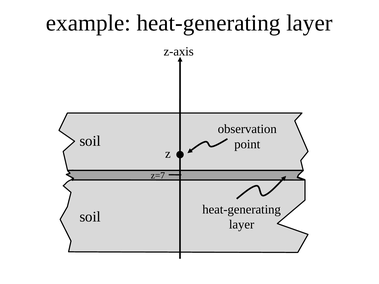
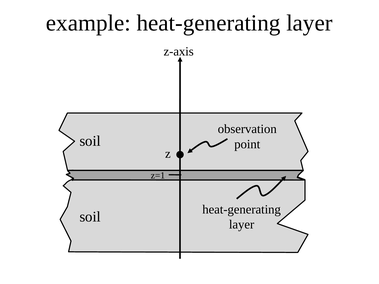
z=7: z=7 -> z=1 (158, 176)
